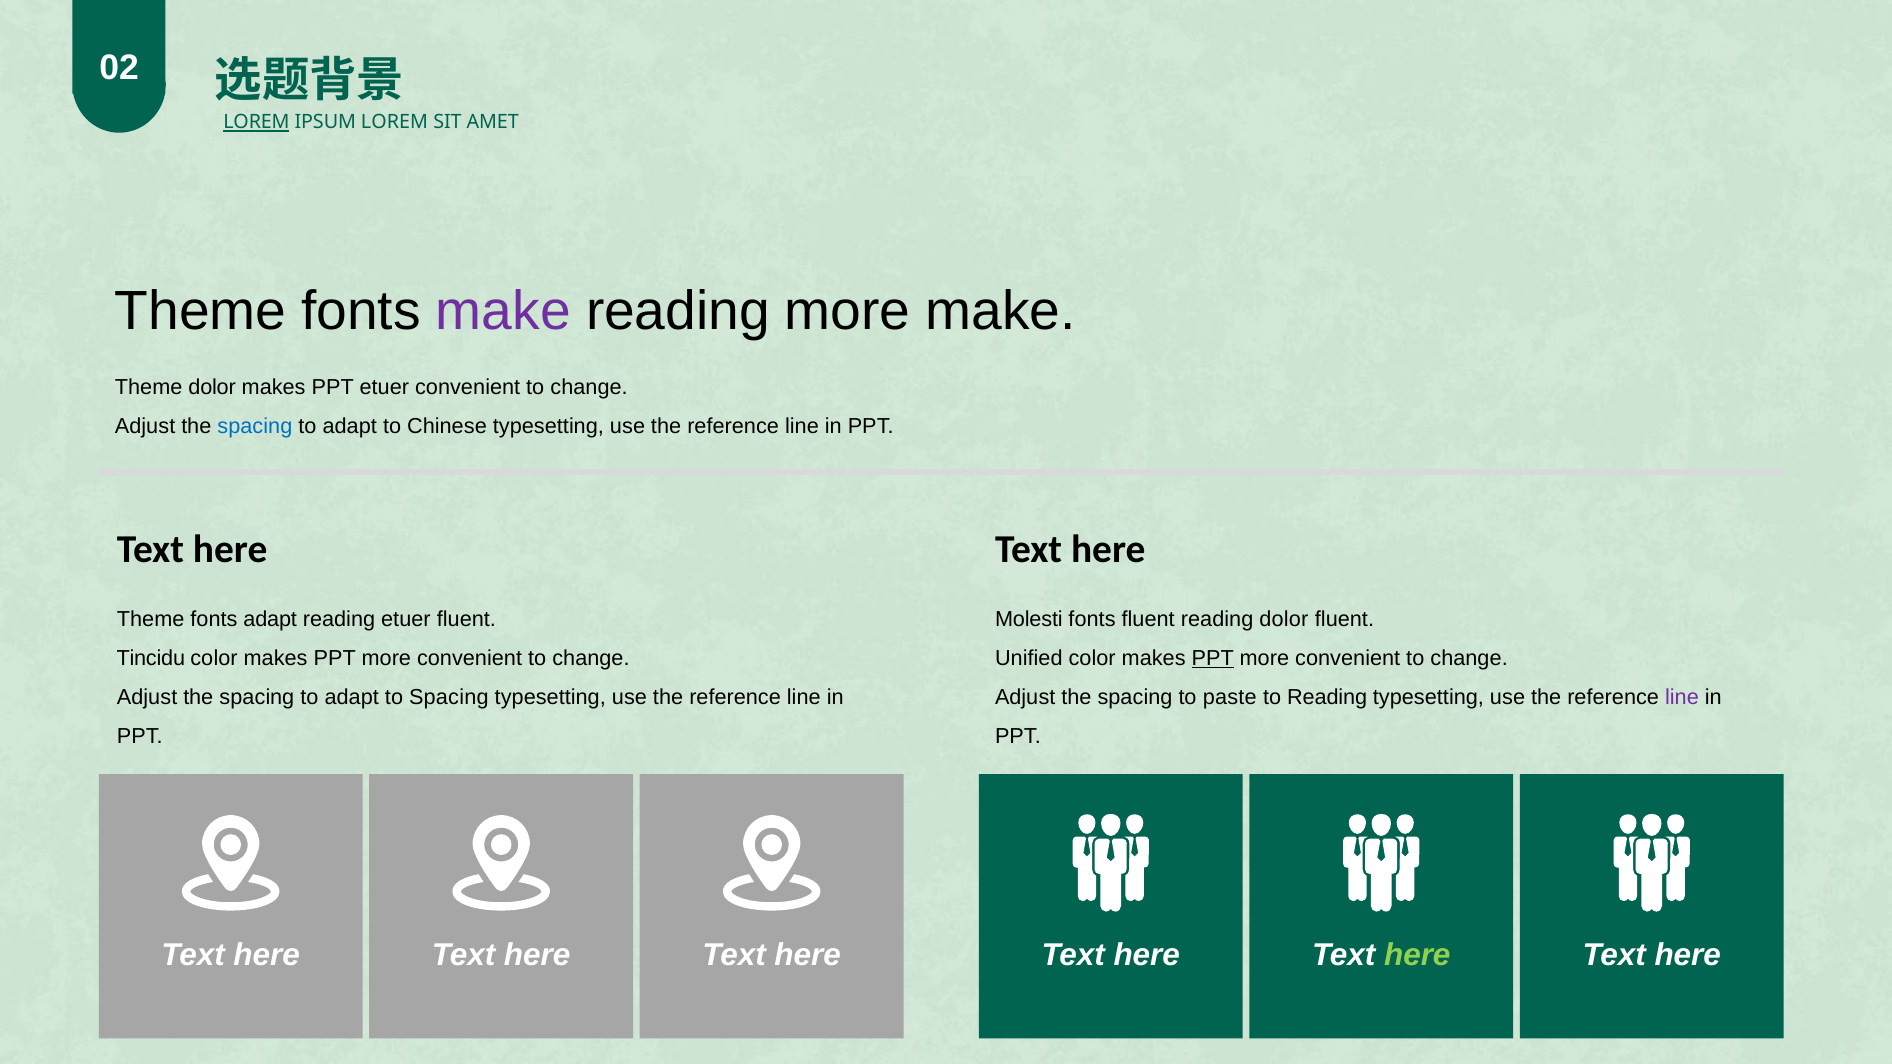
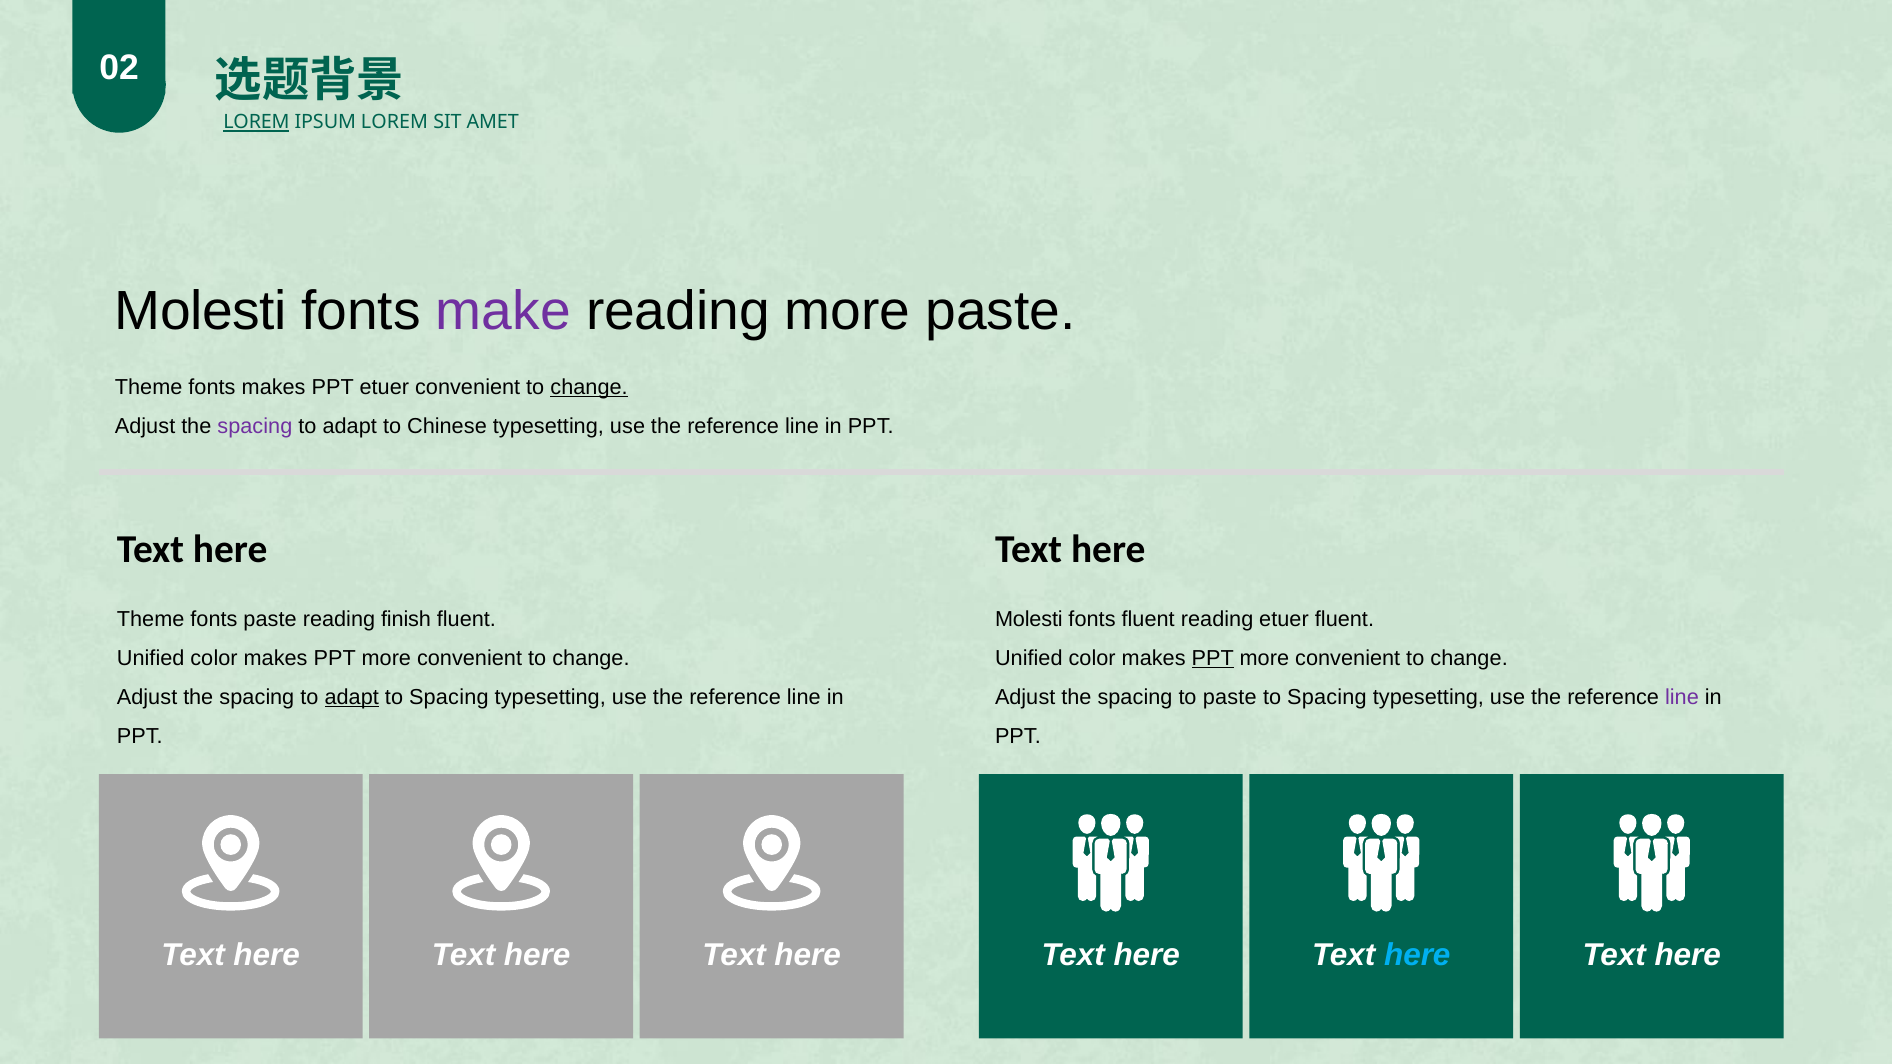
Theme: Theme -> Molesti (201, 311)
more make: make -> paste (1001, 311)
dolor: dolor -> fonts (212, 387)
change underline: none -> present (589, 387)
spacing colour: blue -> purple (255, 426)
fonts adapt: adapt -> paste (270, 619)
reading etuer: etuer -> finish (406, 619)
reading dolor: dolor -> etuer (1284, 619)
Tincidu: Tincidu -> Unified (151, 658)
adapt underline: none -> present (352, 698)
Reading: Reading -> Spacing (1327, 698)
here colour: light green -> light blue (1417, 955)
